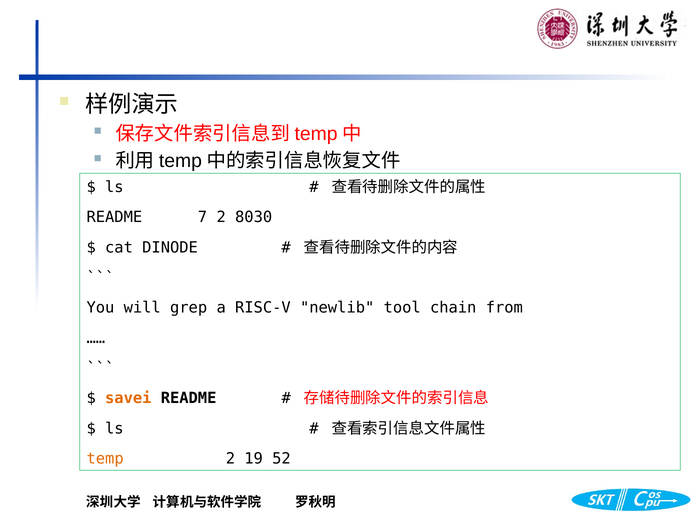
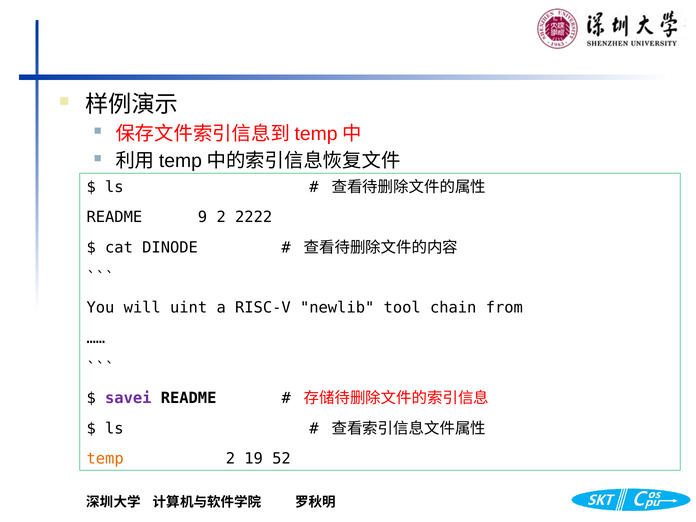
7: 7 -> 9 (203, 217)
8030: 8030 -> 2222 (254, 217)
grep: grep -> uint (189, 308)
savei colour: orange -> purple (128, 398)
